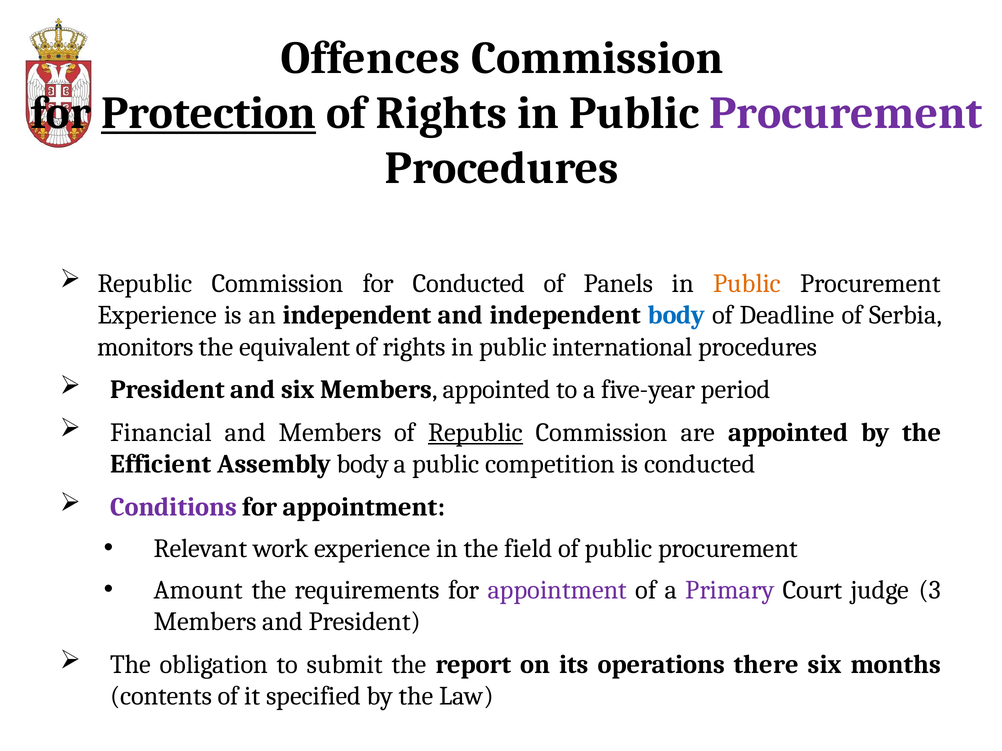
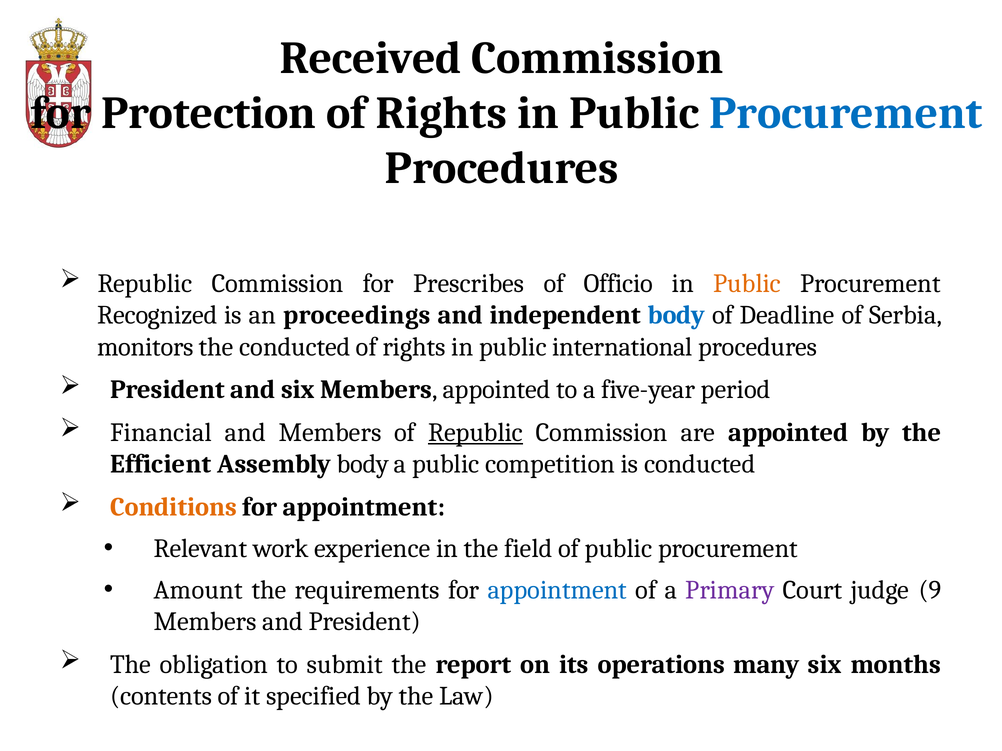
Offences: Offences -> Received (371, 58)
Protection underline: present -> none (209, 113)
Procurement colour: purple -> blue (846, 113)
for Conducted: Conducted -> Prescribes (469, 284)
Panels: Panels -> Officio (618, 284)
Experience: Experience -> Recognized (157, 315)
an independent: independent -> proceedings (357, 315)
the equivalent: equivalent -> conducted (295, 347)
Conditions colour: purple -> orange (173, 507)
appointment colour: purple -> blue (557, 590)
3: 3 -> 9 (930, 590)
there: there -> many (767, 665)
